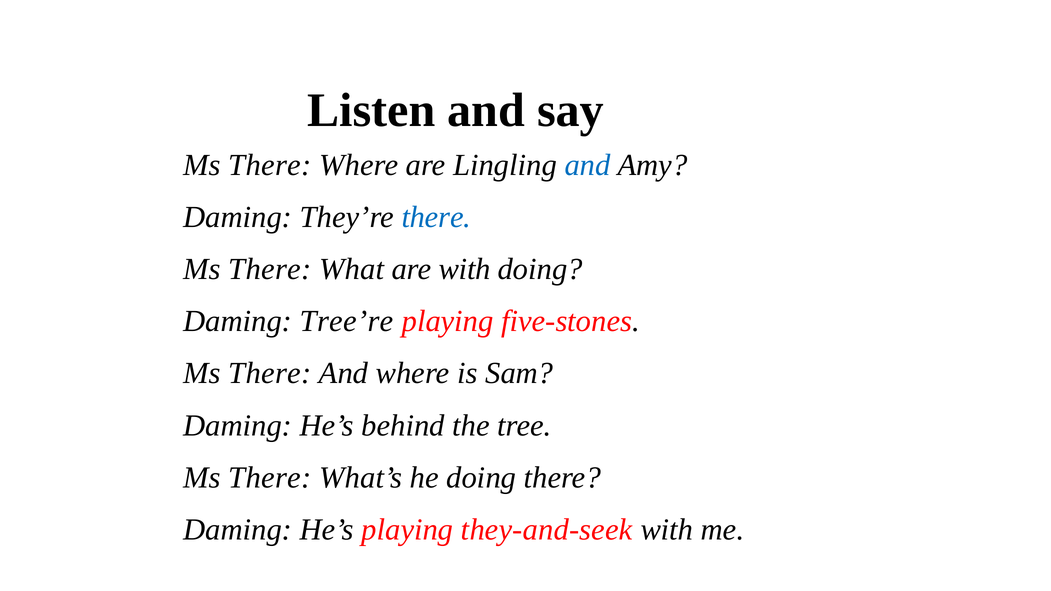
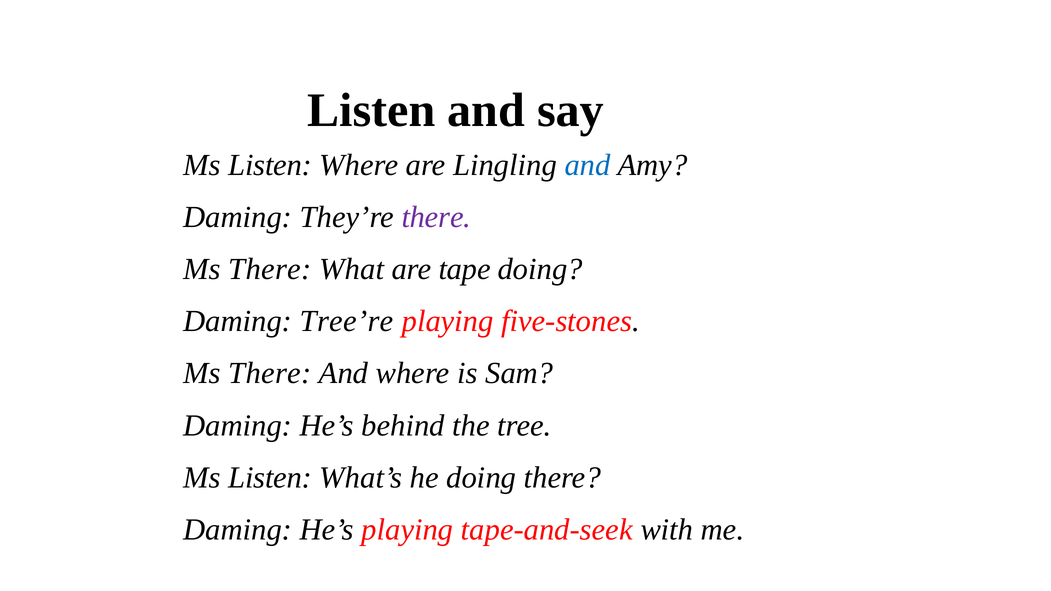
There: There -> Listen (270, 165)
there colour: blue -> purple (436, 217)
are with: with -> tape (465, 269)
There: There -> Listen (270, 478)
they-and-seek: they-and-seek -> tape-and-seek (547, 530)
